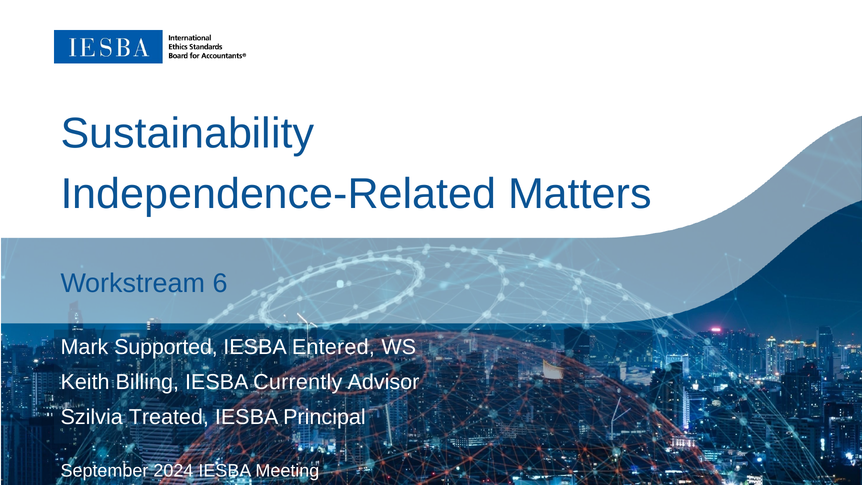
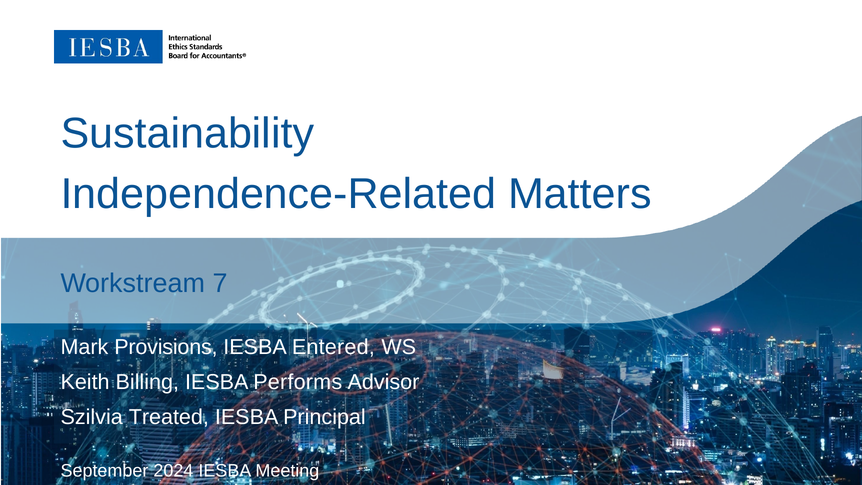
6: 6 -> 7 (220, 283)
Supported: Supported -> Provisions (166, 347)
Currently: Currently -> Performs (298, 382)
